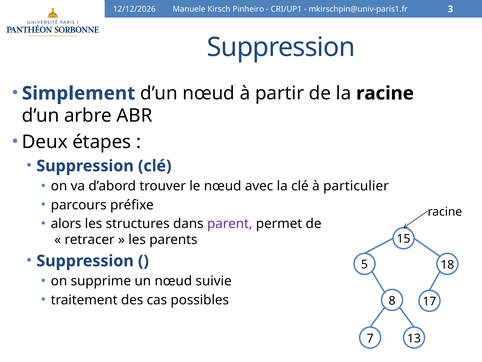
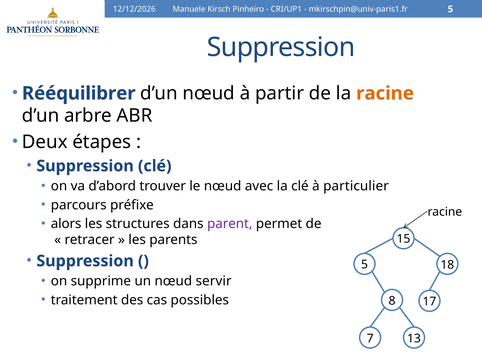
mkirschpin@univ-paris1.fr 3: 3 -> 5 (450, 9)
Simplement: Simplement -> Rééquilibrer (79, 93)
racine colour: black -> orange (385, 93)
suivie: suivie -> servir (214, 281)
